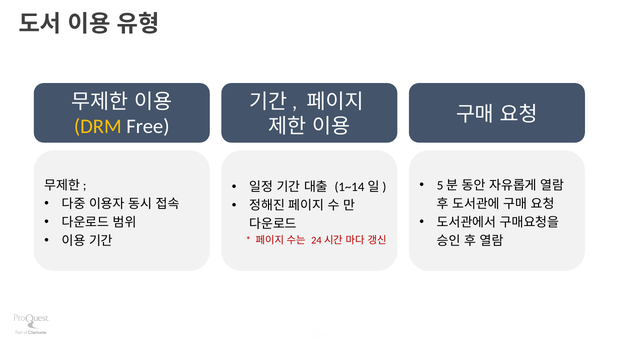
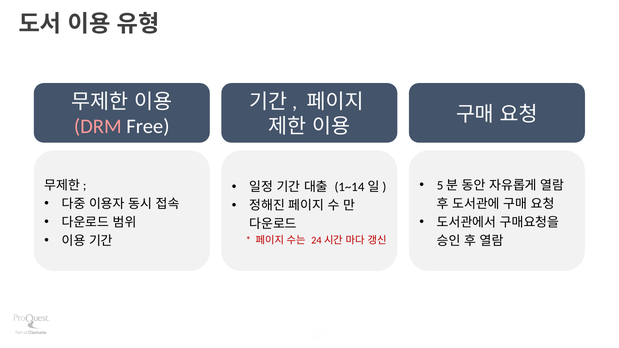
DRM colour: yellow -> pink (98, 127)
